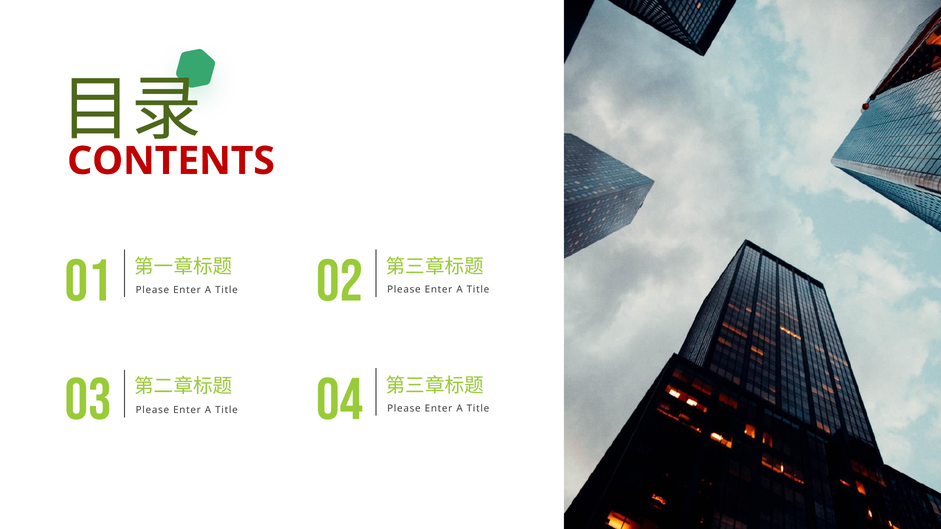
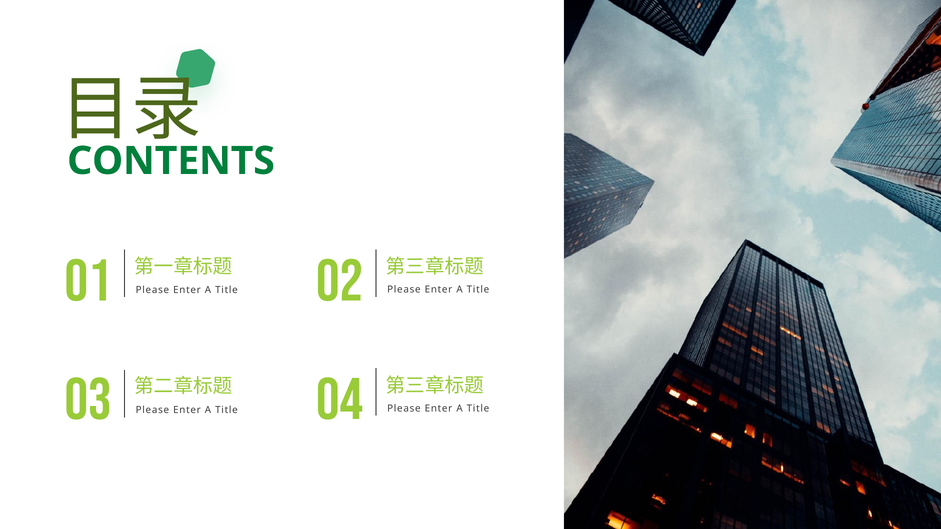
CONTENTS colour: red -> green (171, 161)
